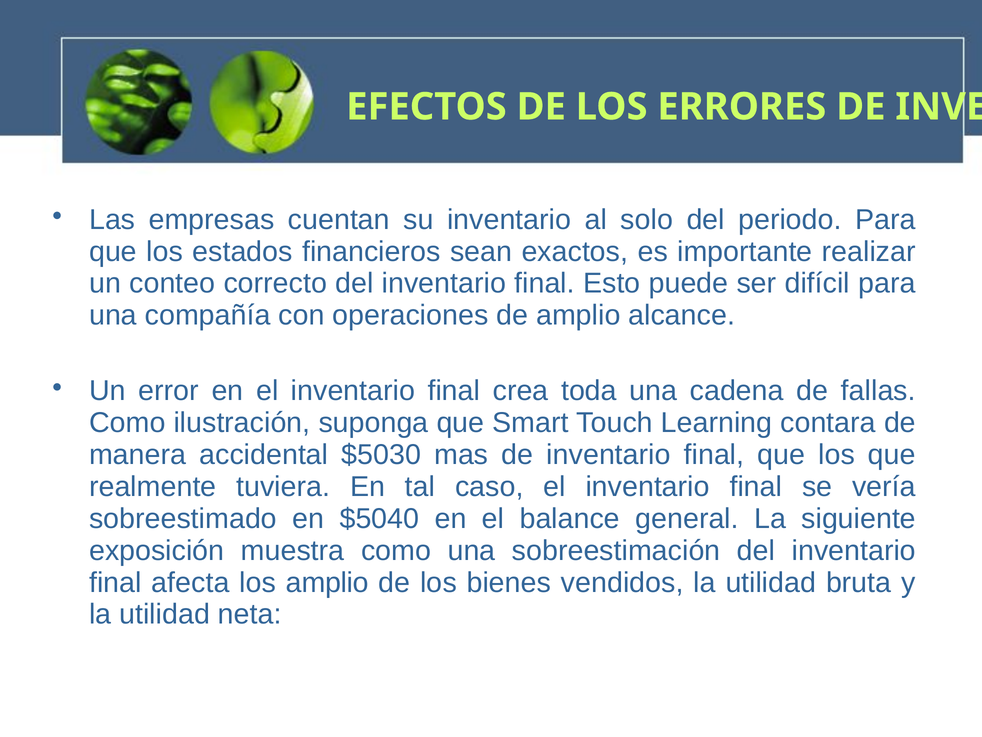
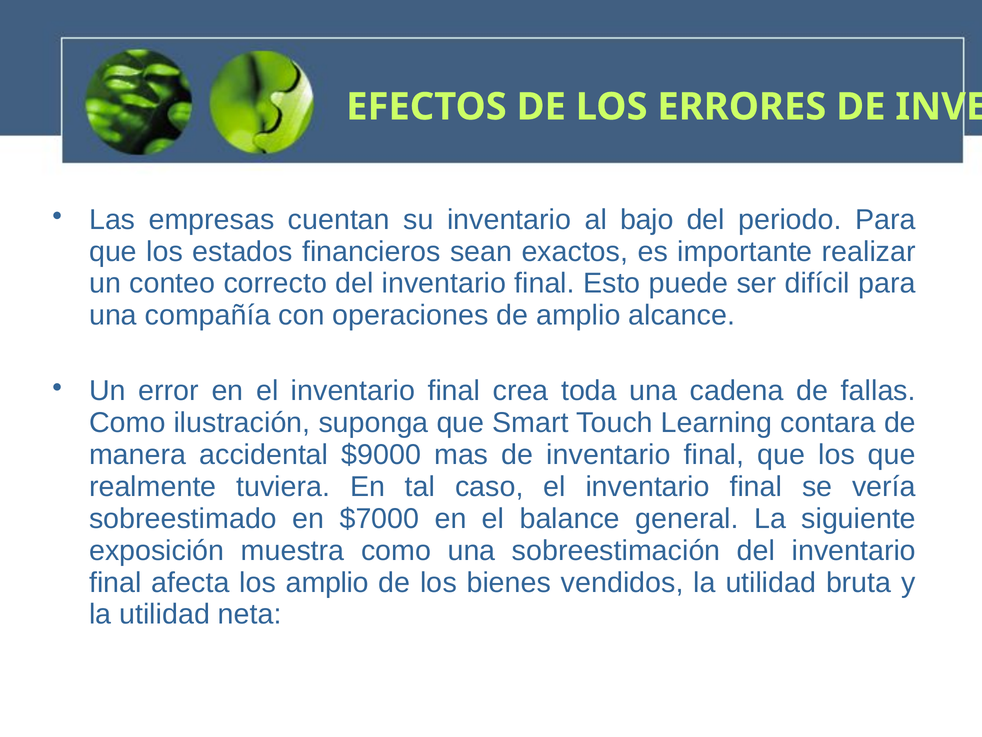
solo: solo -> bajo (647, 219)
$5030: $5030 -> $9000 (381, 454)
$5040: $5040 -> $7000 (379, 518)
